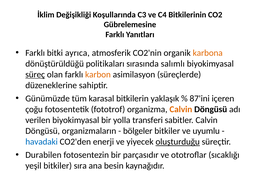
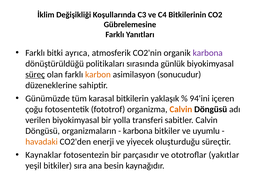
karbona colour: orange -> purple (208, 53)
salımlı: salımlı -> günlük (173, 64)
süreçlerde: süreçlerde -> sonucudur (179, 75)
87'ini: 87'ini -> 94'ini (200, 98)
bölgeler: bölgeler -> karbona (138, 131)
havadaki colour: blue -> orange (42, 142)
oluşturduğu underline: present -> none (178, 142)
Durabilen: Durabilen -> Kaynaklar (43, 155)
sıcaklığı: sıcaklığı -> yakıtlar (224, 155)
